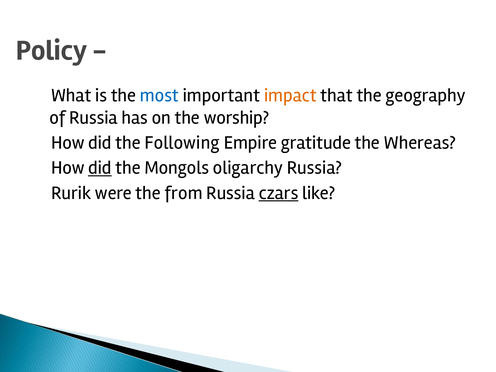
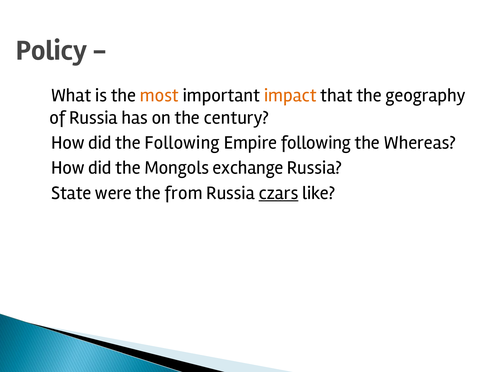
most colour: blue -> orange (159, 95)
worship: worship -> century (236, 118)
Empire gratitude: gratitude -> following (316, 143)
did underline: present -> none (100, 168)
oligarchy: oligarchy -> exchange (248, 168)
Rurik: Rurik -> State (71, 193)
